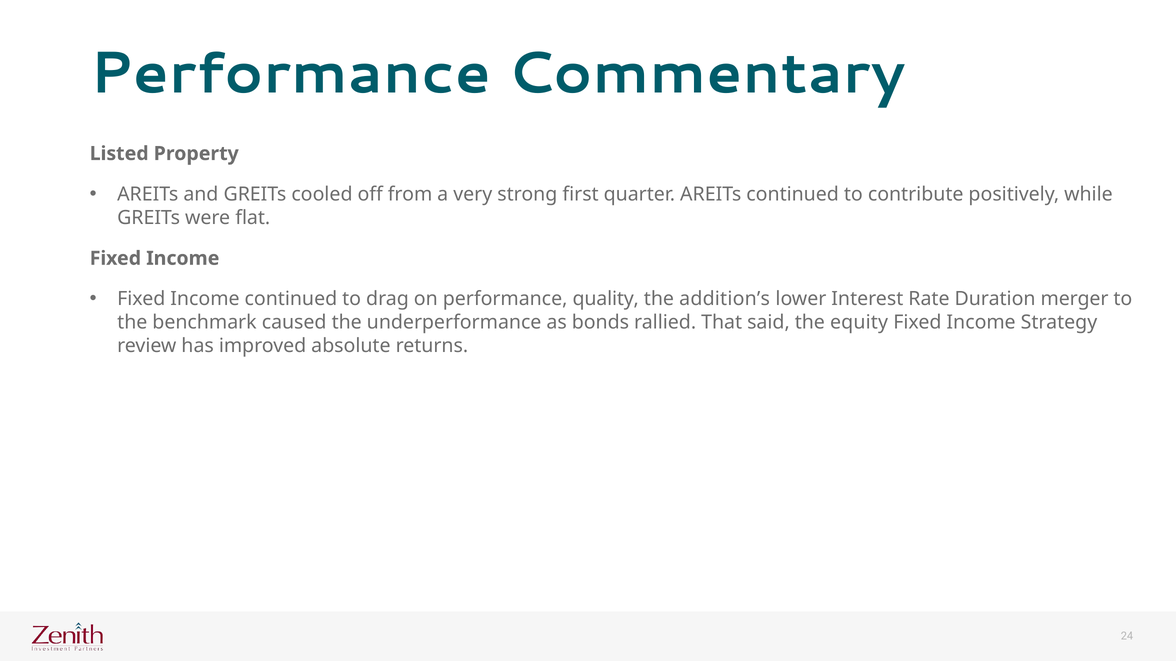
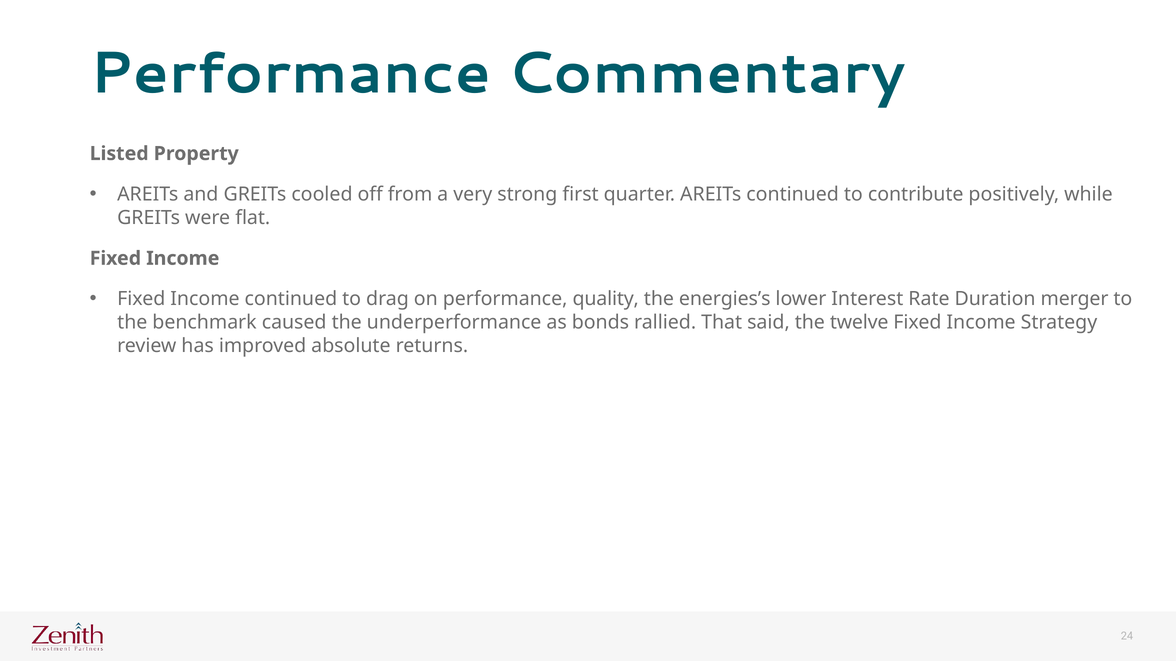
addition’s: addition’s -> energies’s (725, 299)
equity: equity -> twelve (859, 323)
